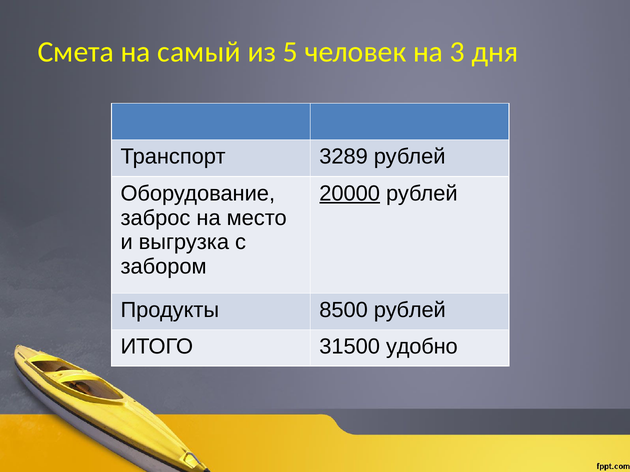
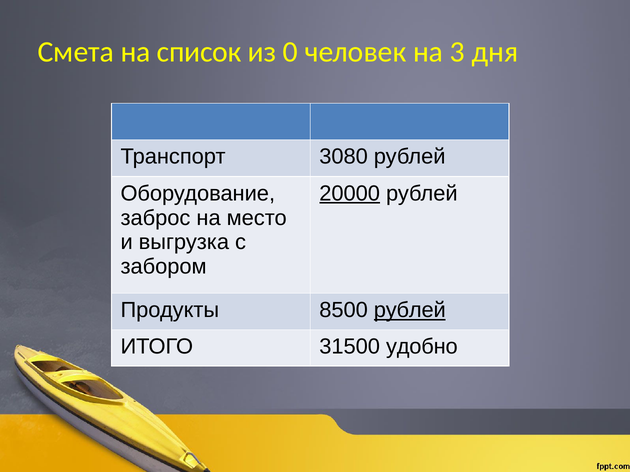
самый: самый -> список (199, 52)
5: 5 -> 0 (290, 52)
3289: 3289 -> 3080 (344, 157)
рублей underline: none -> present (410, 311)
